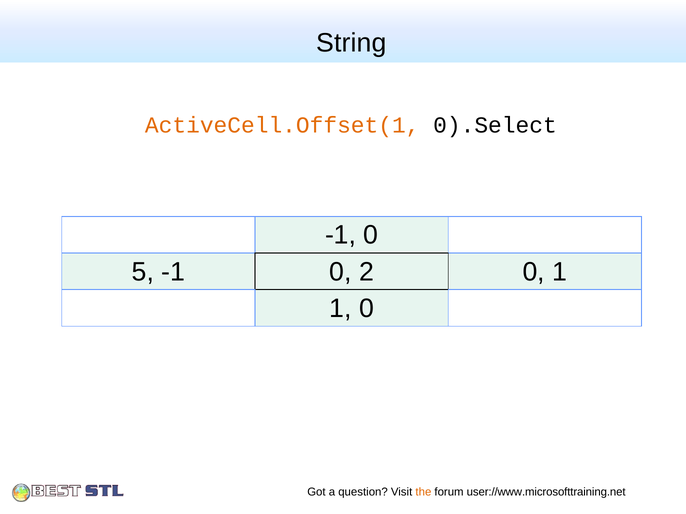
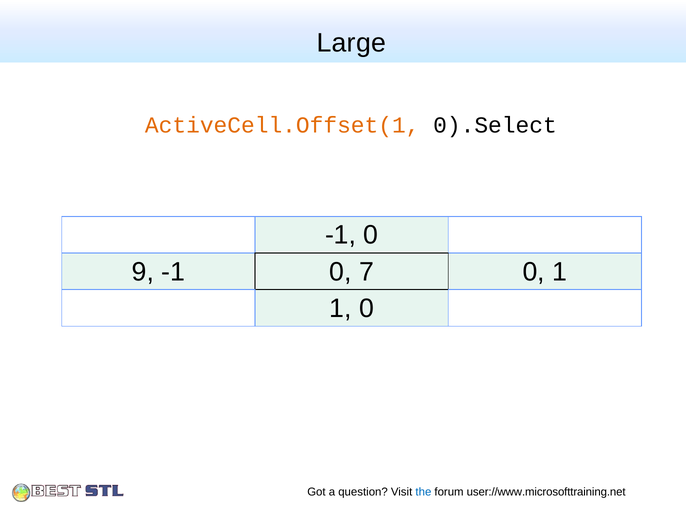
String: String -> Large (351, 43)
5: 5 -> 9 (143, 272)
2: 2 -> 7 (366, 272)
the colour: orange -> blue (423, 492)
